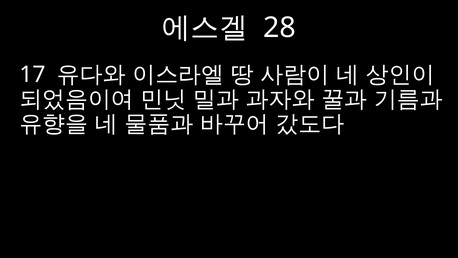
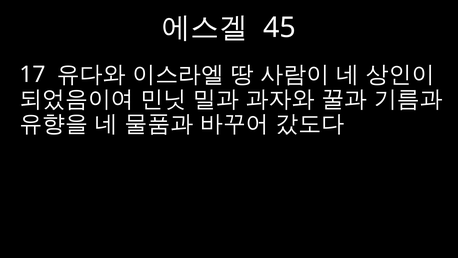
28: 28 -> 45 (280, 28)
